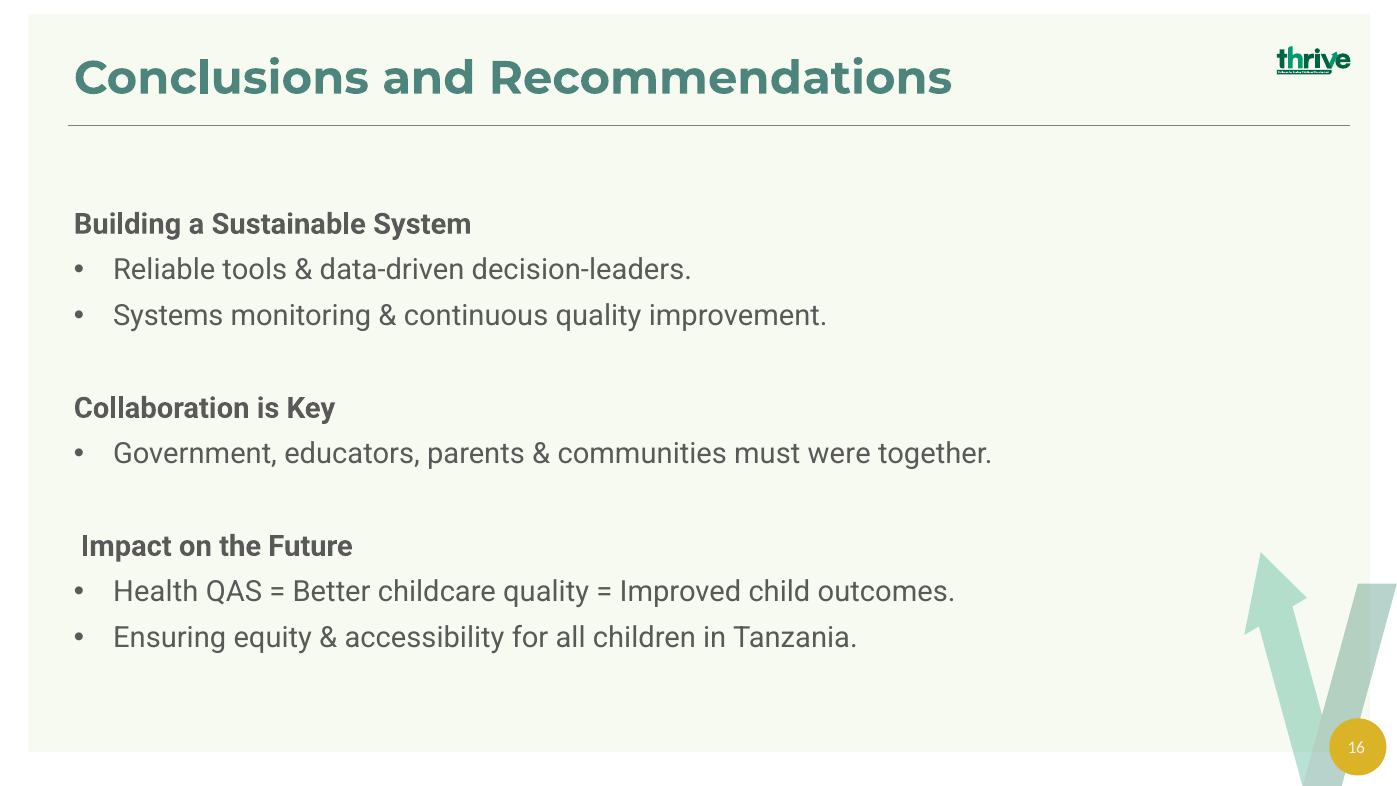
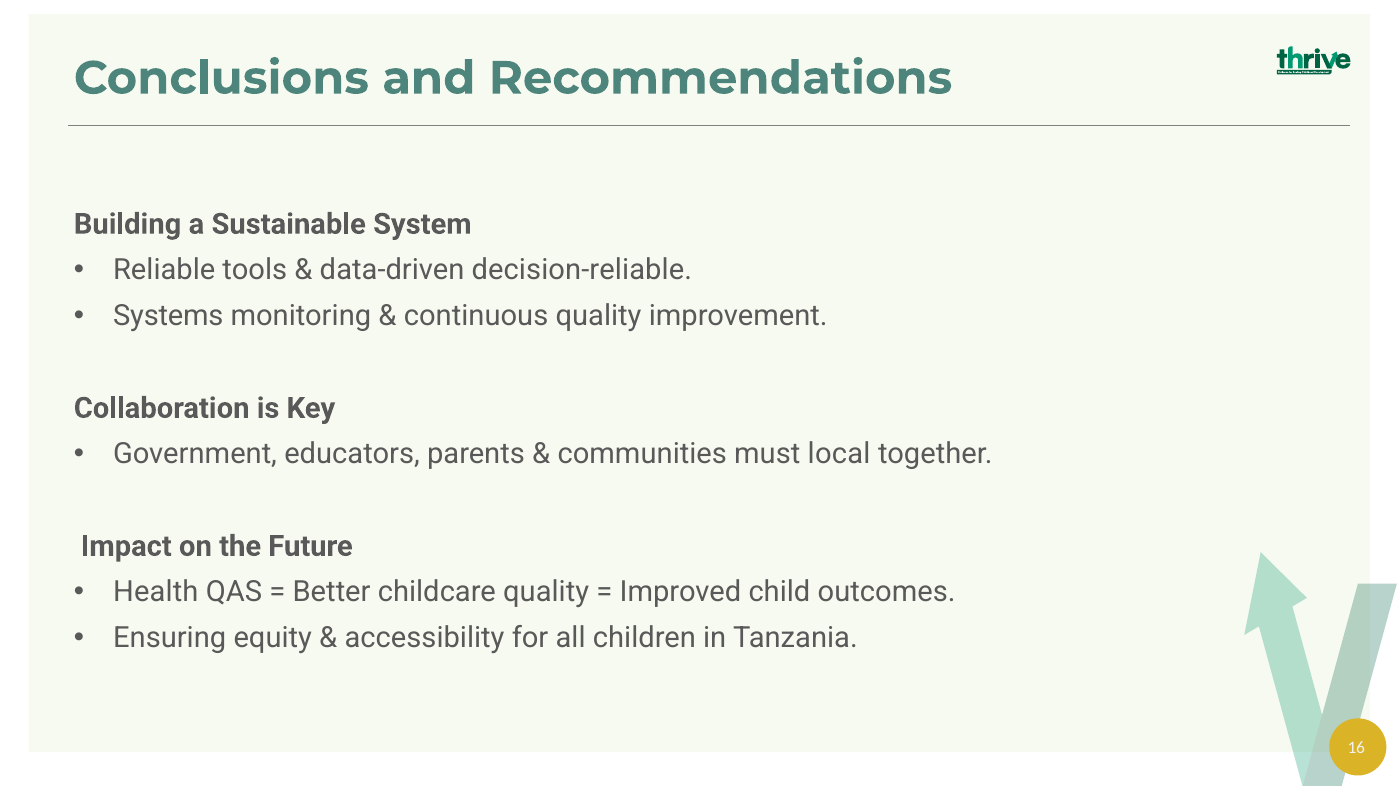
decision-leaders: decision-leaders -> decision-reliable (582, 270)
were: were -> local (839, 454)
